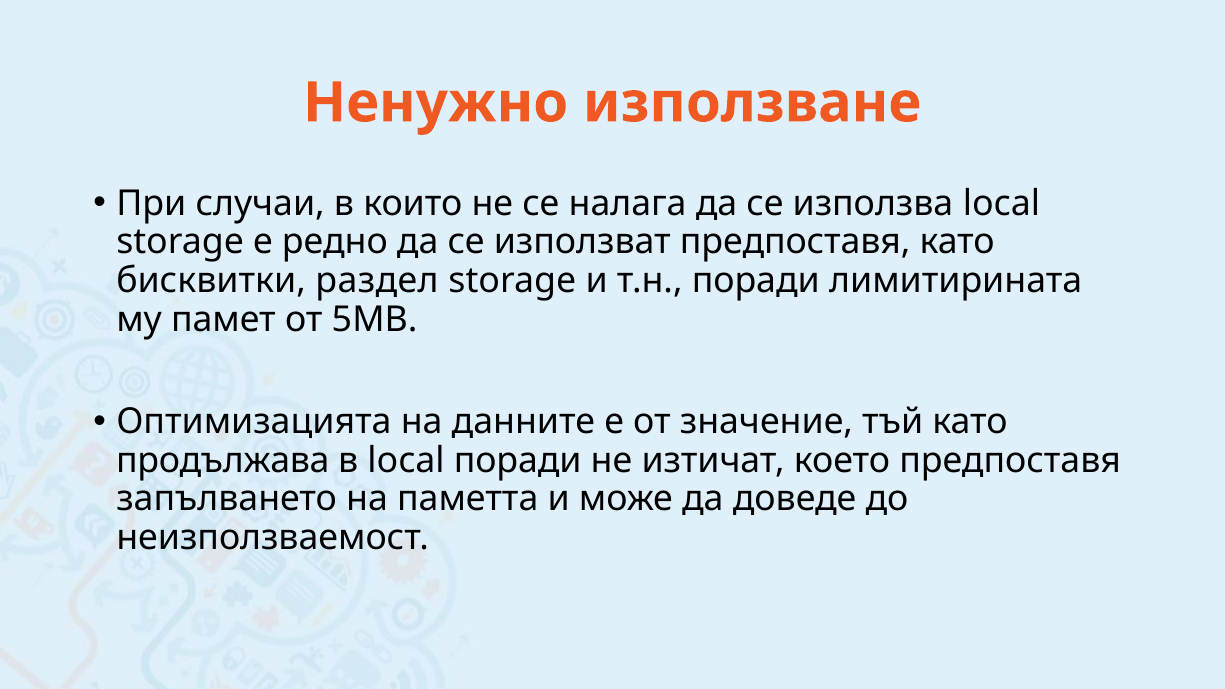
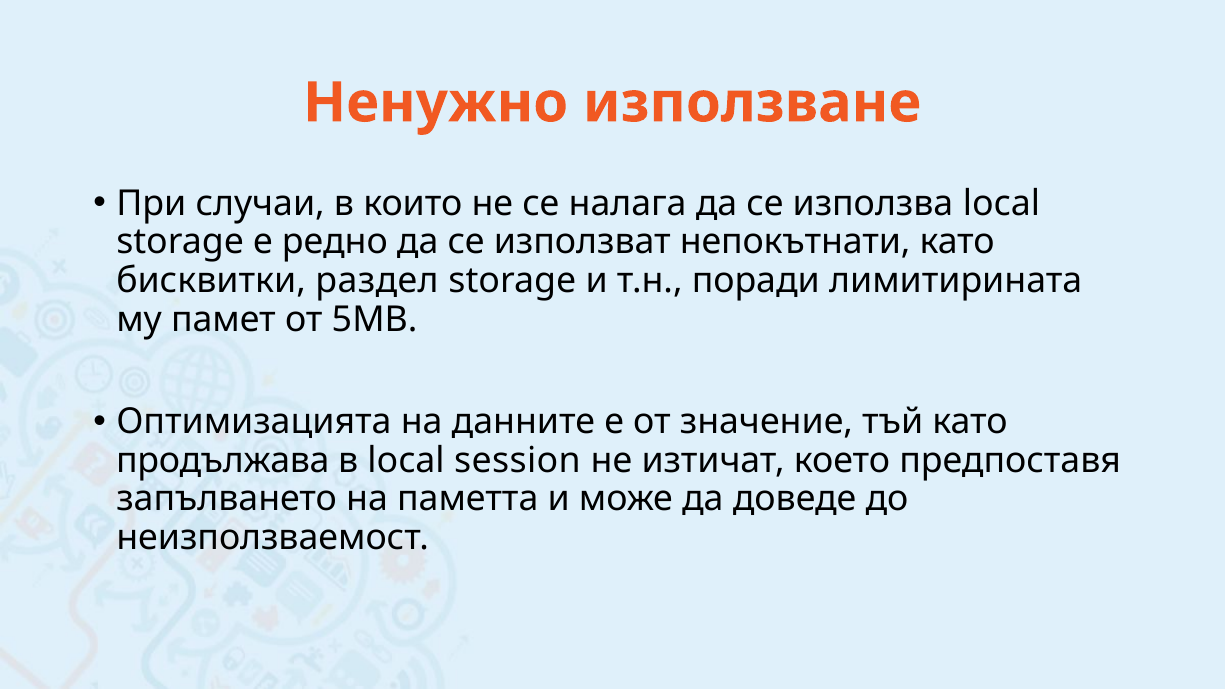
използват предпоставя: предпоставя -> непокътнати (795, 242)
local поради: поради -> session (517, 461)
